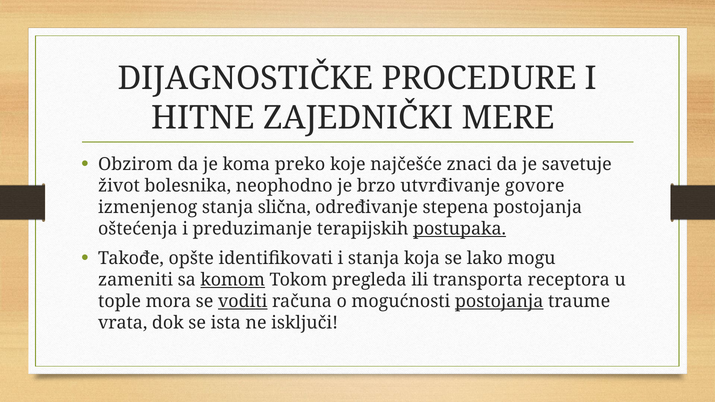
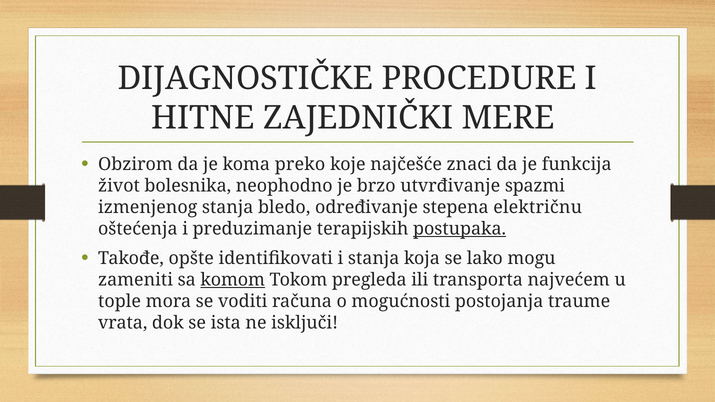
savetuje: savetuje -> funkcija (577, 165)
govore: govore -> spazmi (535, 186)
slična: slična -> bledo (284, 208)
stepena postojanja: postojanja -> električnu (538, 208)
receptora: receptora -> najvećem (569, 280)
voditi underline: present -> none (243, 301)
postojanja underline: present -> none (499, 301)
